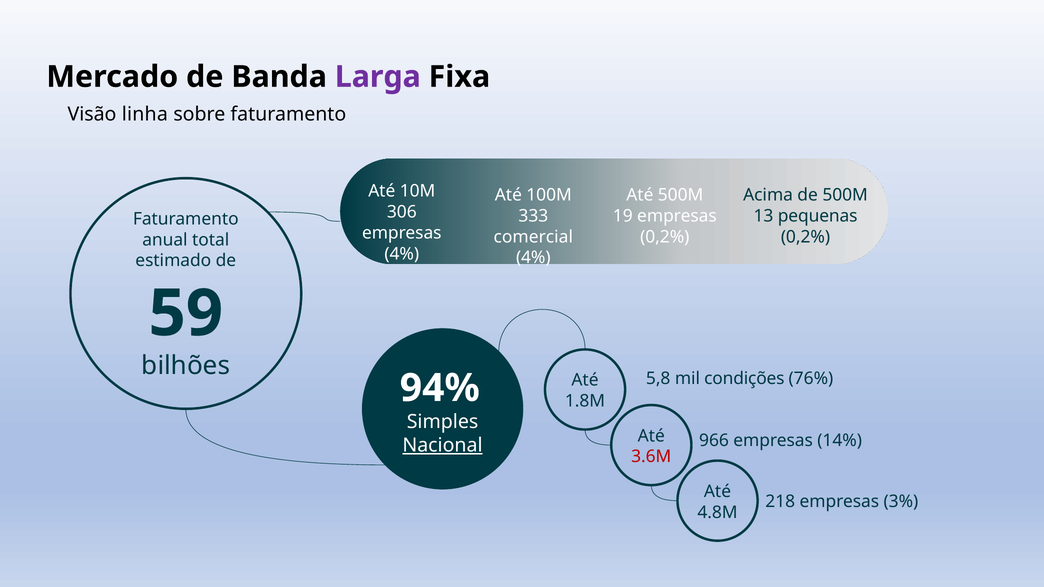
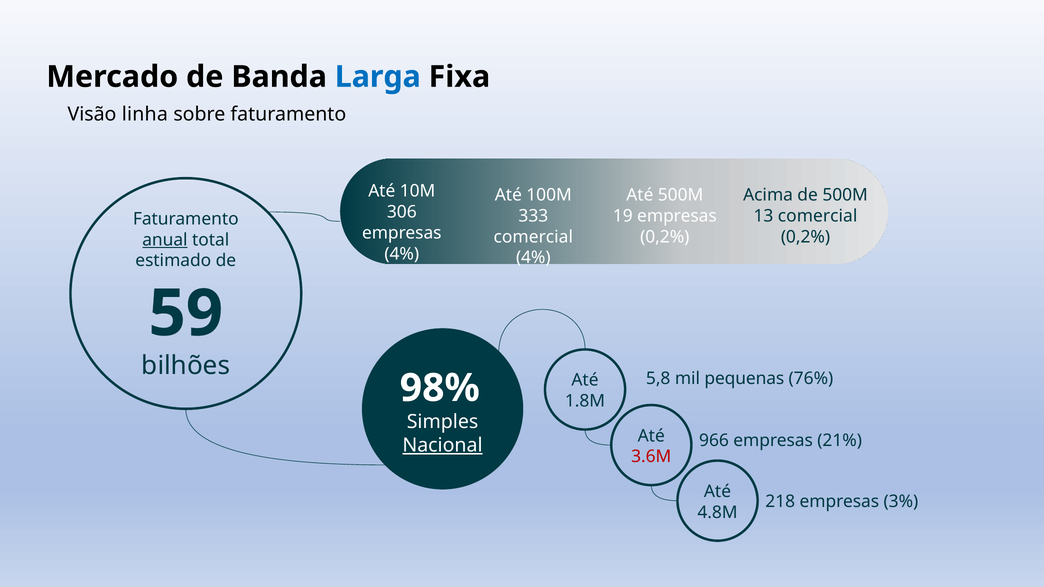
Larga colour: purple -> blue (378, 77)
13 pequenas: pequenas -> comercial (818, 216)
anual underline: none -> present (165, 240)
condições: condições -> pequenas (744, 378)
94%: 94% -> 98% (440, 388)
14%: 14% -> 21% (840, 441)
